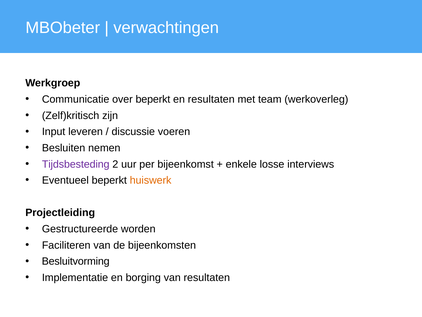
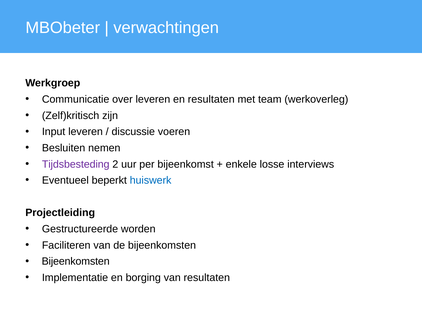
over beperkt: beperkt -> leveren (153, 99)
huiswerk colour: orange -> blue (151, 180)
Besluitvorming: Besluitvorming -> Bijeenkomsten (76, 261)
